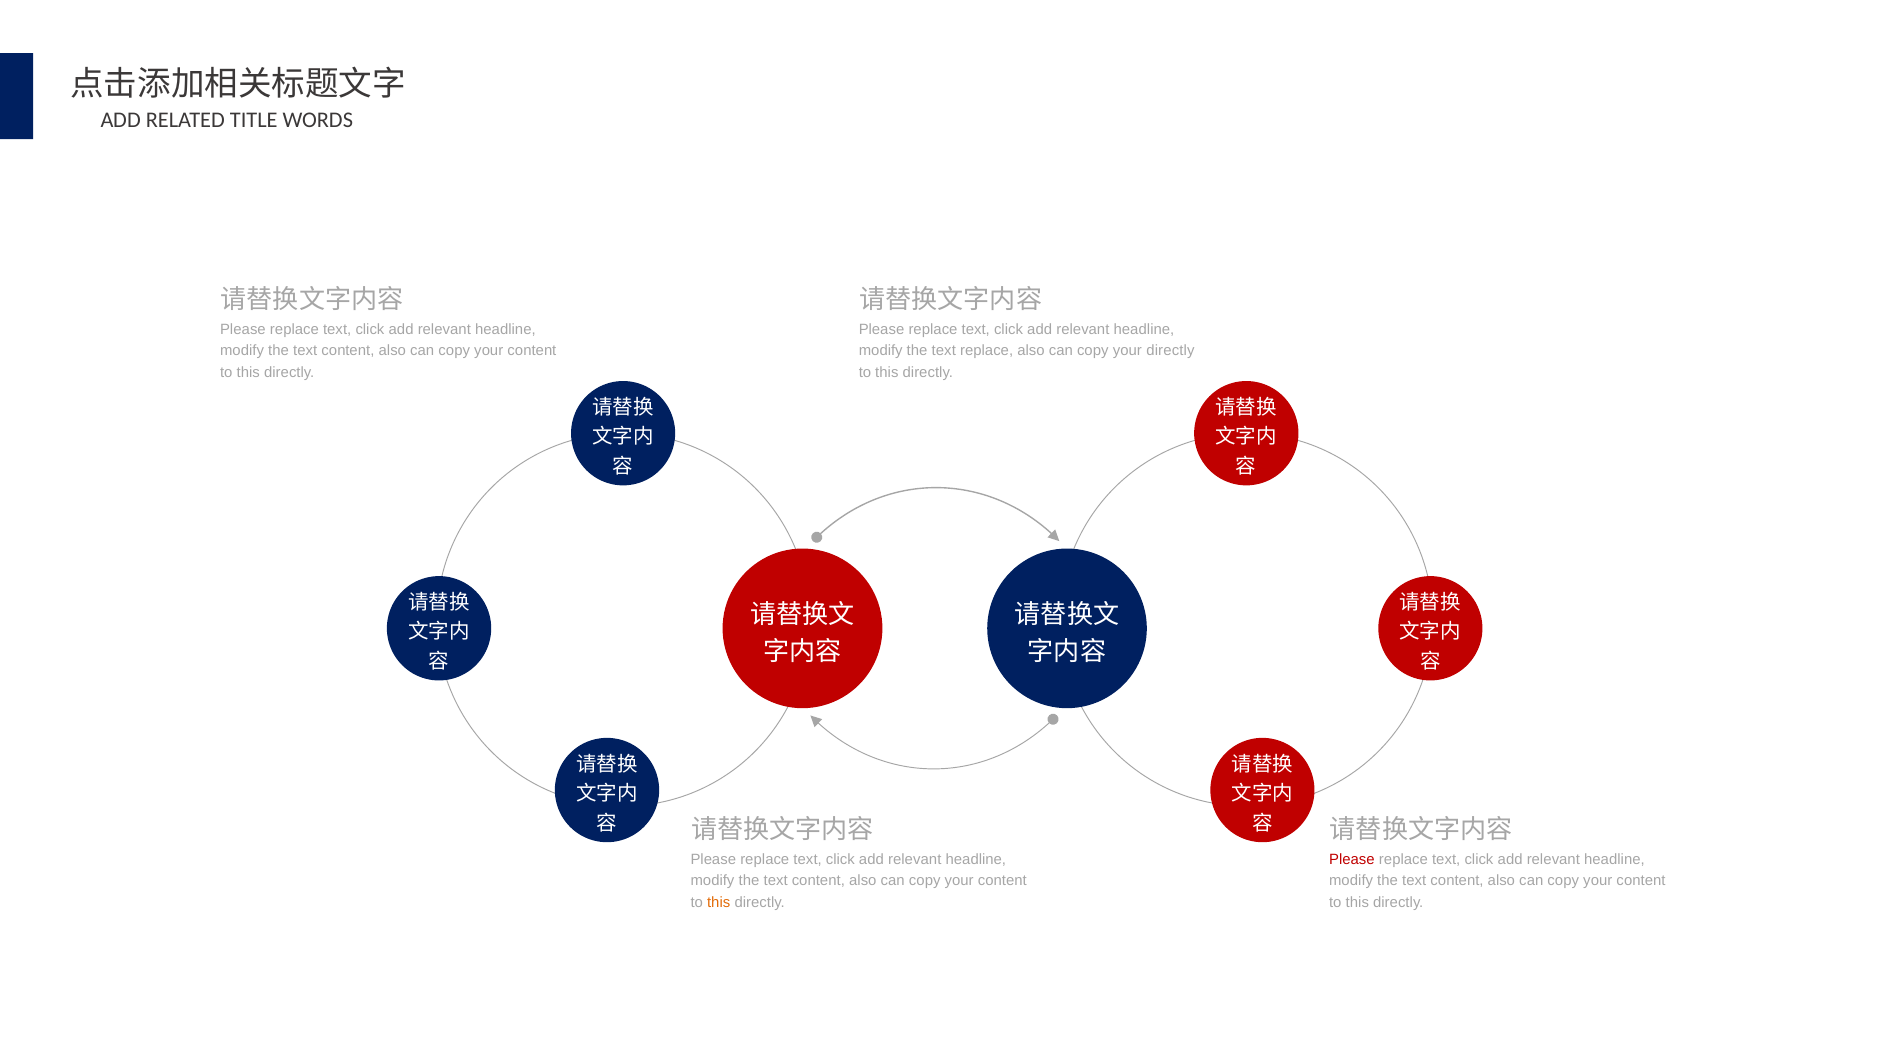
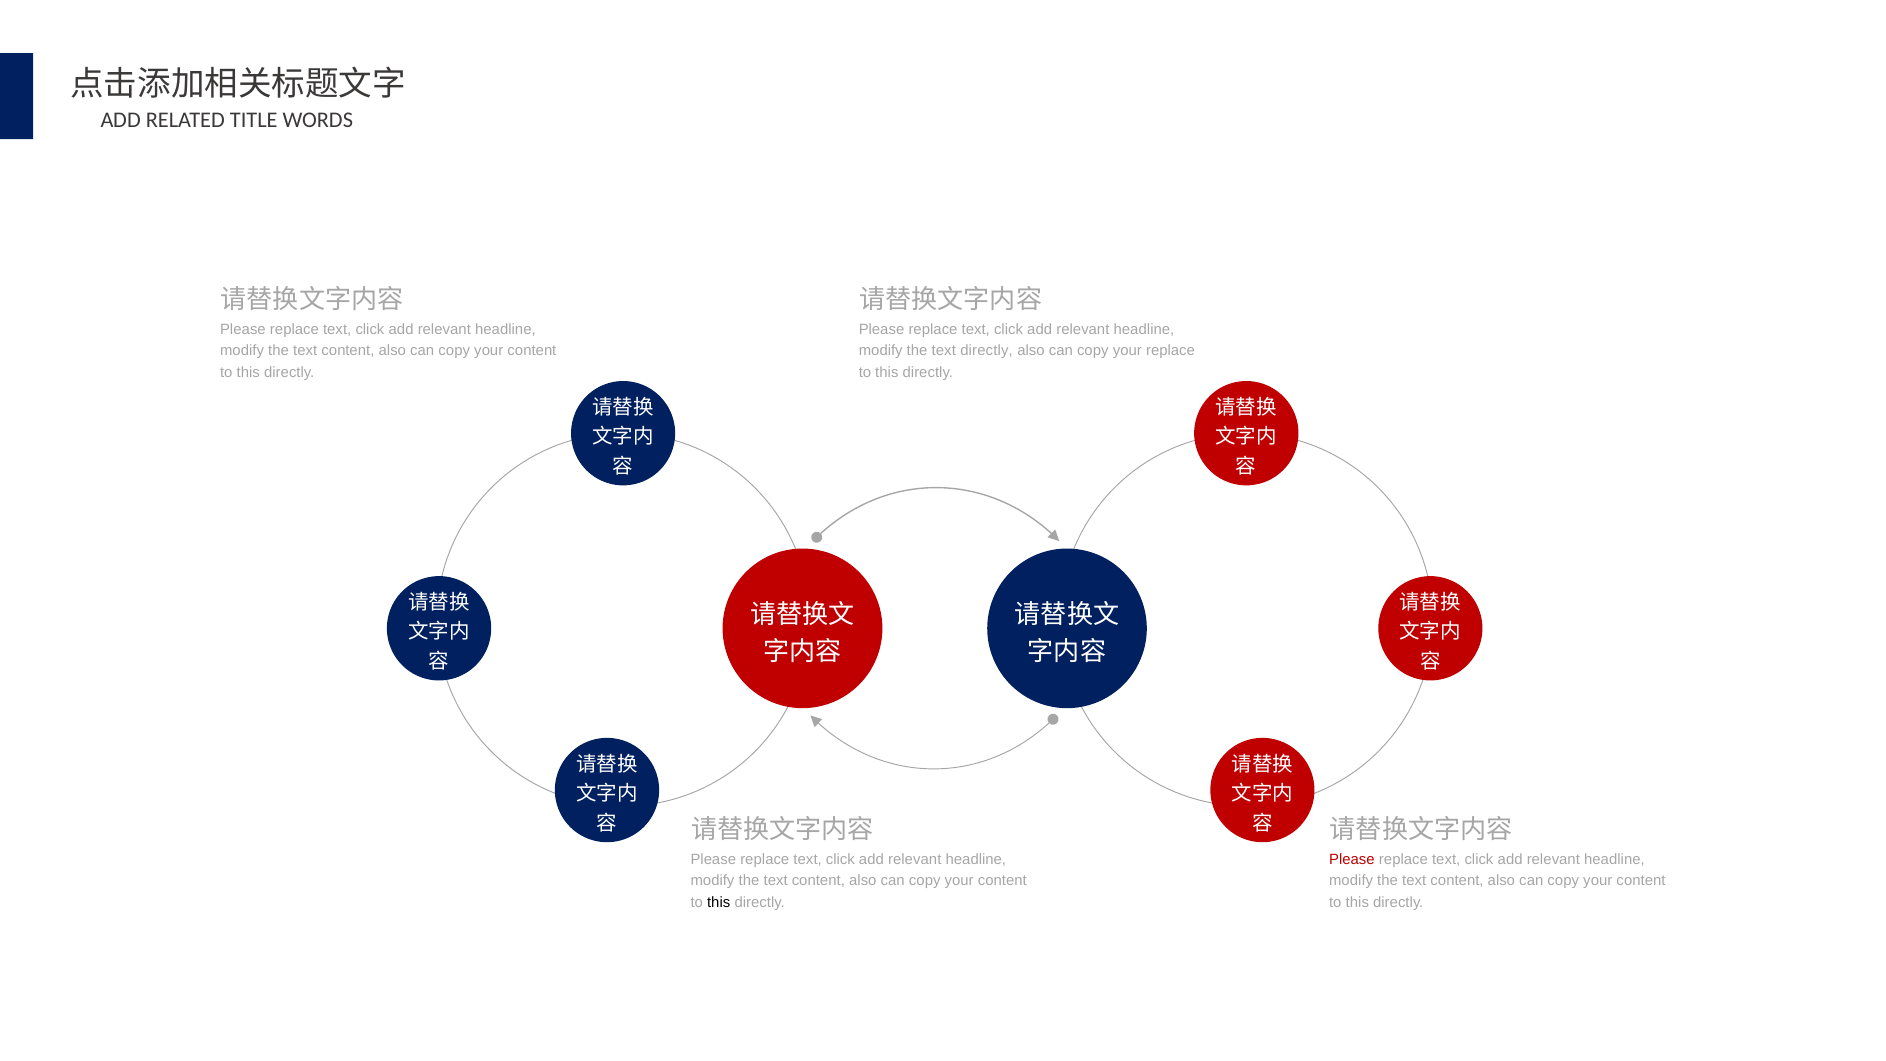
text replace: replace -> directly (987, 351)
your directly: directly -> replace (1171, 351)
this colour: orange -> black (719, 902)
